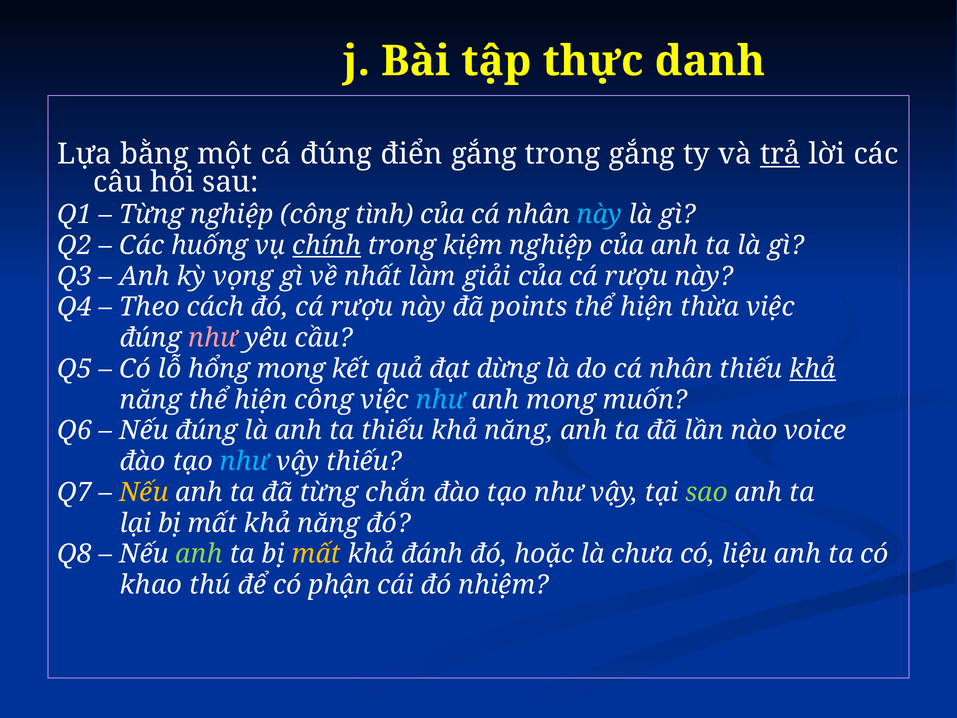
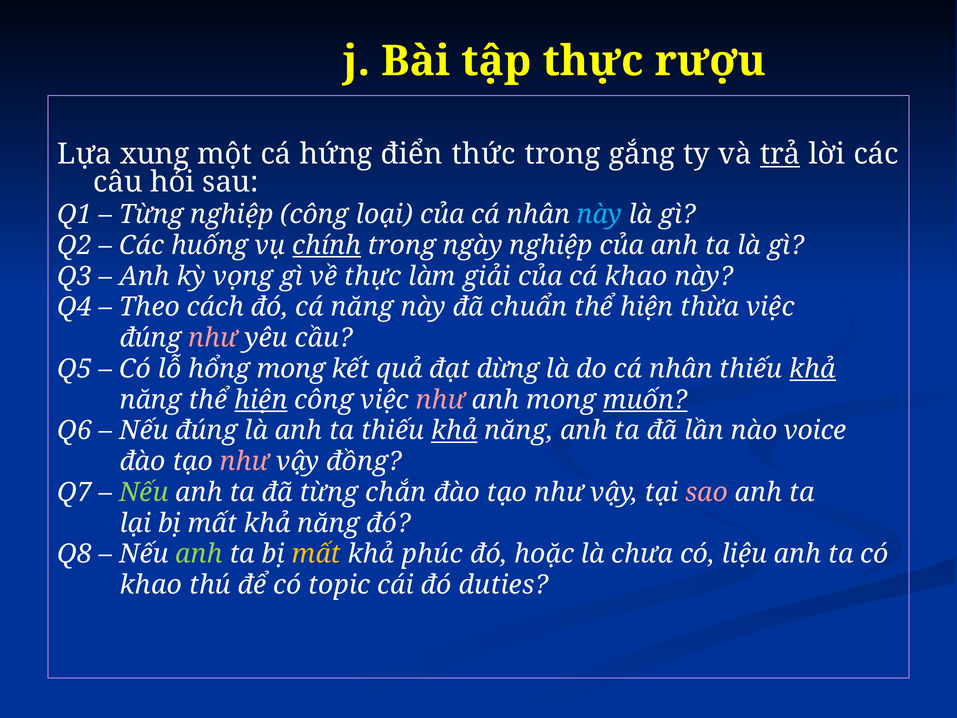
danh: danh -> rượu (710, 61)
bằng: bằng -> xung (155, 154)
cá đúng: đúng -> hứng (336, 154)
điển gắng: gắng -> thức (484, 154)
tình: tình -> loại (384, 214)
kiệm: kiệm -> ngày (473, 245)
về nhất: nhất -> thực (373, 276)
của cá rượu: rượu -> khao (636, 276)
đó cá rượu: rượu -> năng (362, 307)
points: points -> chuẩn (529, 307)
hiện underline: none -> present (261, 400)
như colour: light blue -> pink (440, 400)
muốn underline: none -> present (645, 400)
khả underline: none -> present (454, 430)
như colour: light blue -> pink (245, 461)
vậy thiếu: thiếu -> đồng (364, 461)
Nếu colour: yellow -> light green (144, 492)
sao colour: light green -> pink (707, 492)
đánh: đánh -> phúc (432, 554)
phận: phận -> topic (339, 585)
nhiệm: nhiệm -> duties (503, 585)
